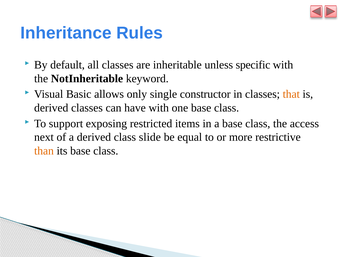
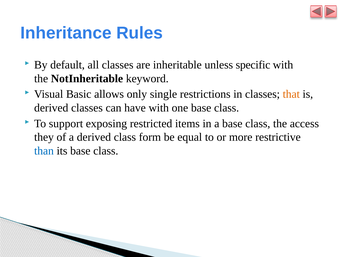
constructor: constructor -> restrictions (205, 94)
next: next -> they (44, 137)
slide: slide -> form (150, 137)
than colour: orange -> blue (44, 151)
